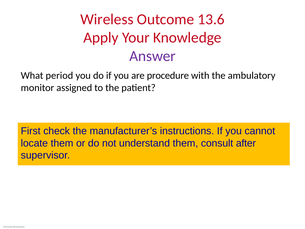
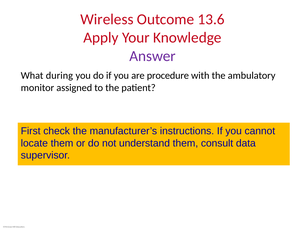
period: period -> during (59, 75)
after: after -> data (246, 143)
